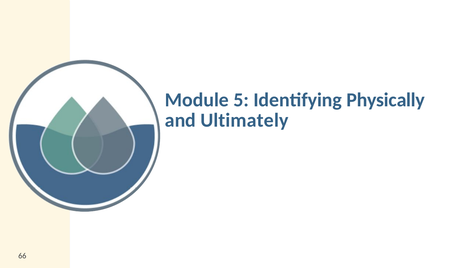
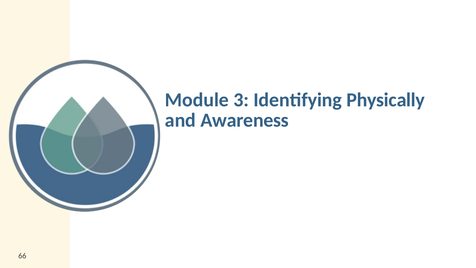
5: 5 -> 3 (241, 100)
Ultimately: Ultimately -> Awareness (245, 120)
